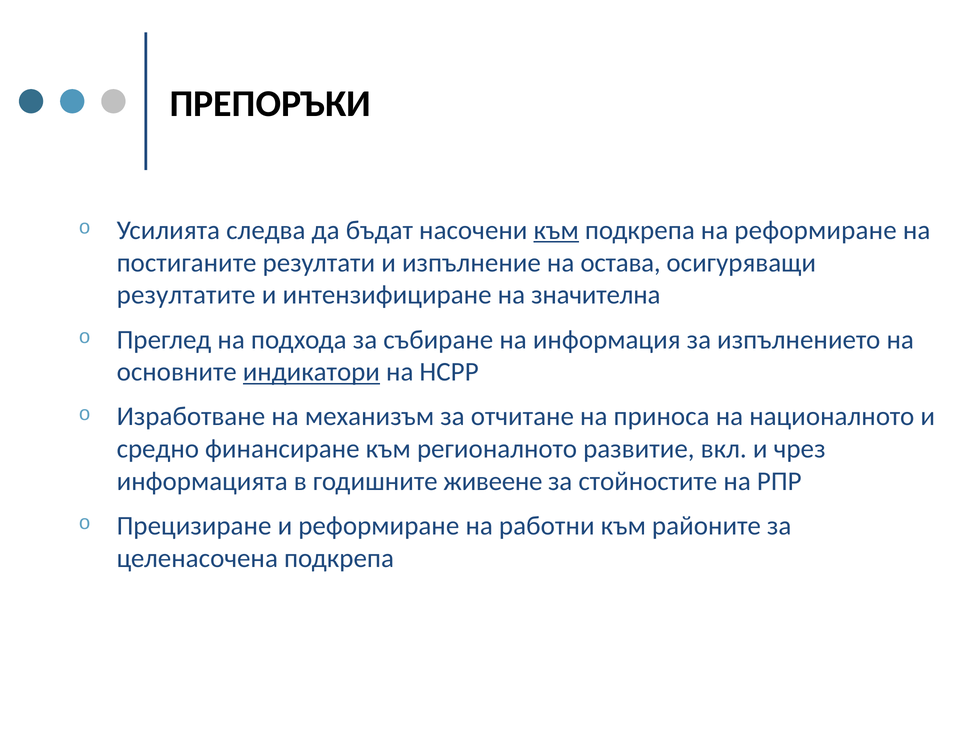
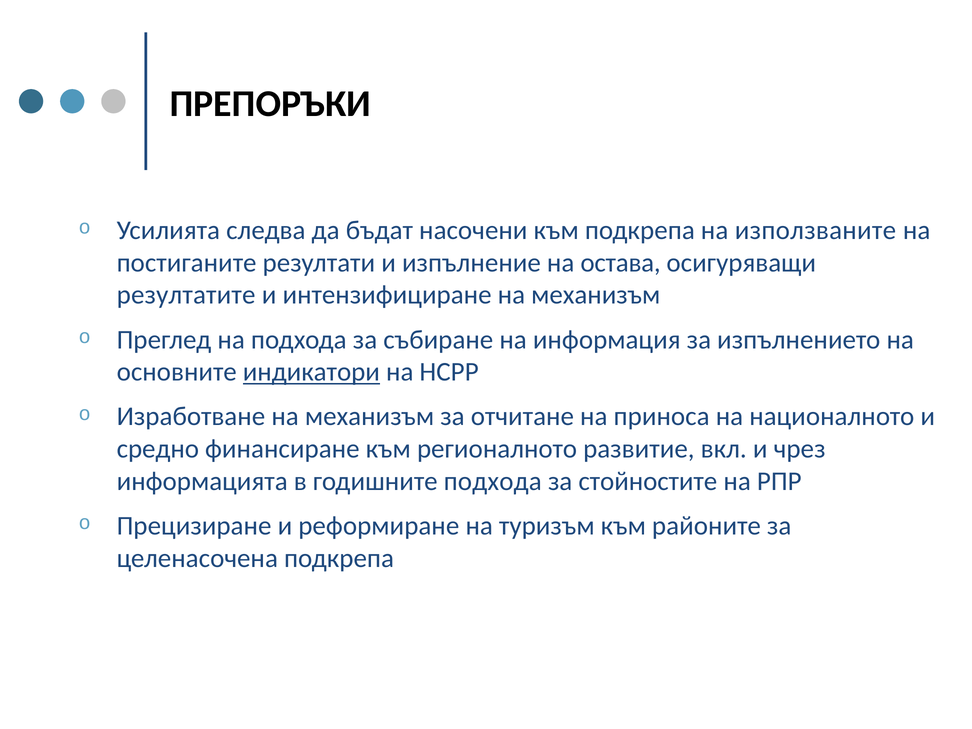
към underline: present -> none (556, 230)
на реформиране: реформиране -> използваните (815, 230)
интензифициране на значителна: значителна -> механизъм (596, 295)
годишните живеене: живеене -> подхода (493, 481)
работни: работни -> туризъм (547, 526)
